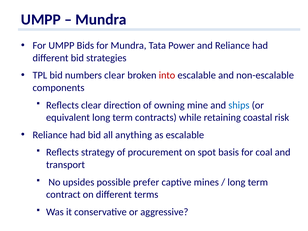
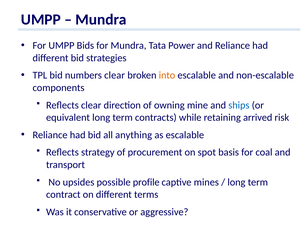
into colour: red -> orange (167, 75)
coastal: coastal -> arrived (258, 117)
prefer: prefer -> profile (146, 182)
